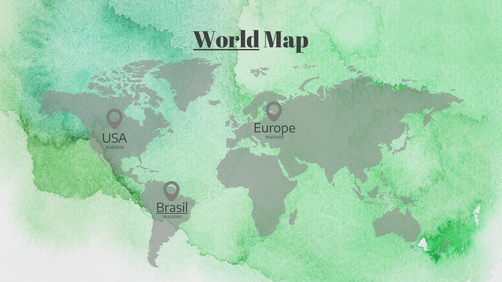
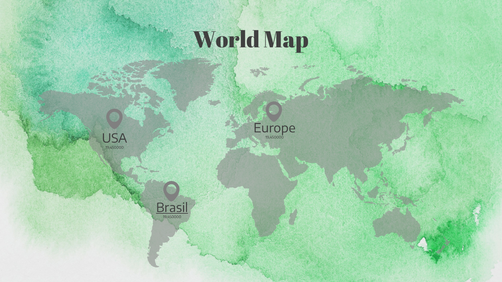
World underline: present -> none (226, 40)
